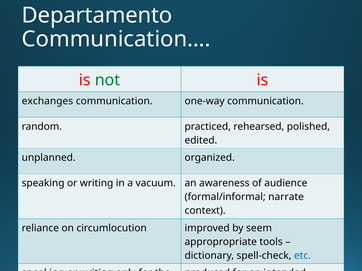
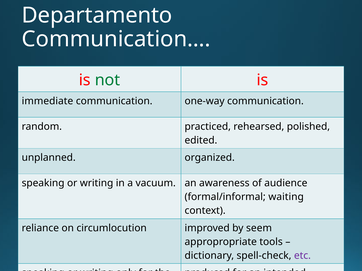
exchanges: exchanges -> immediate (47, 101)
narrate: narrate -> waiting (286, 197)
etc colour: blue -> purple (302, 256)
